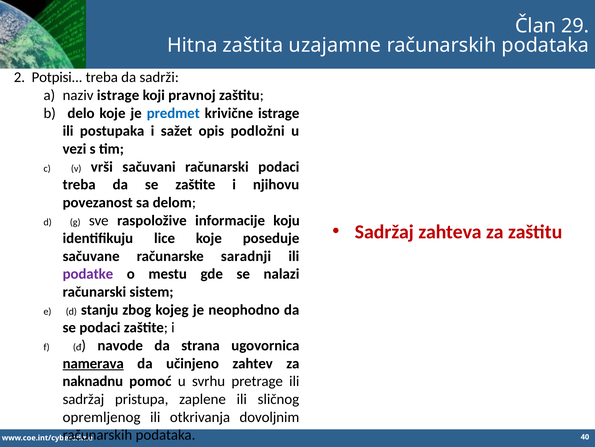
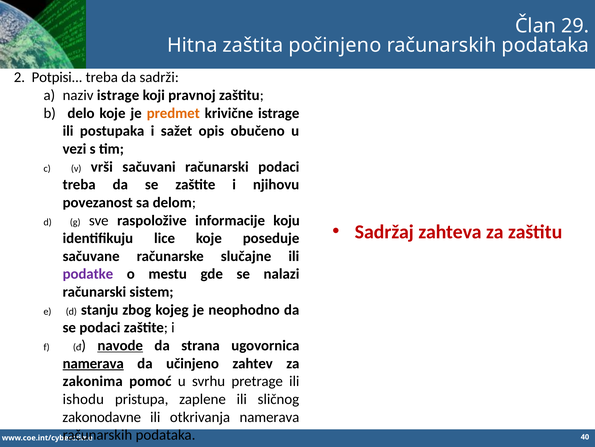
uzajamne: uzajamne -> počinjeno (335, 45)
predmet colour: blue -> orange (173, 113)
podložni: podložni -> obučeno (258, 131)
saradnji: saradnji -> slučajne (246, 256)
navode underline: none -> present (120, 345)
naknadnu: naknadnu -> zakonima (93, 381)
sadržaj: sadržaj -> ishodu (83, 399)
opremljenog: opremljenog -> zakonodavne (102, 416)
otkrivanja dovoljnim: dovoljnim -> namerava (269, 416)
